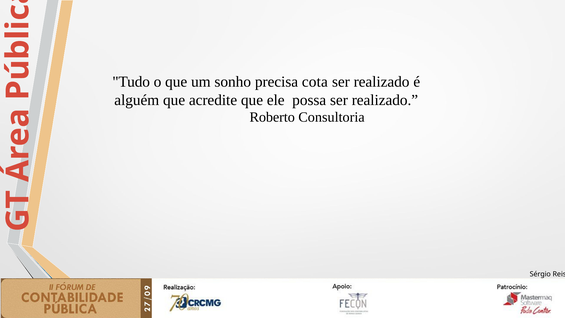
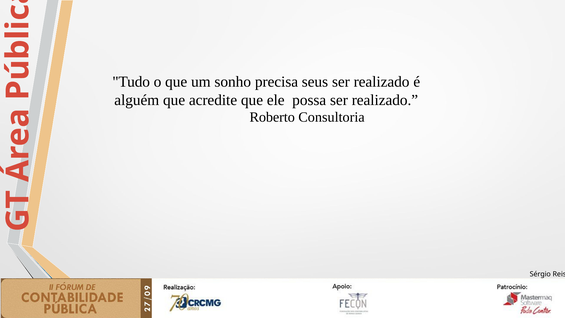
cota: cota -> seus (315, 82)
